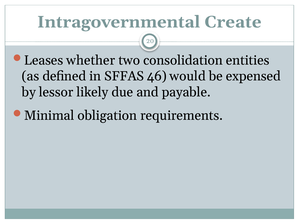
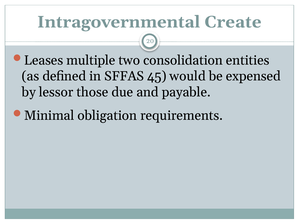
whether: whether -> multiple (91, 60)
46: 46 -> 45 (157, 76)
likely: likely -> those (92, 92)
